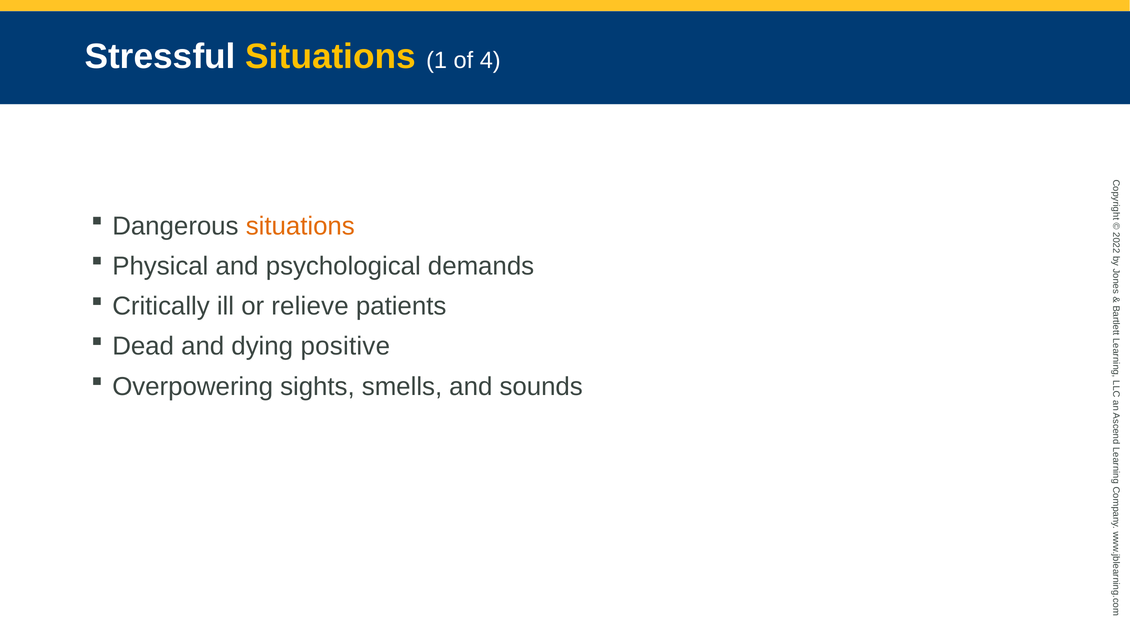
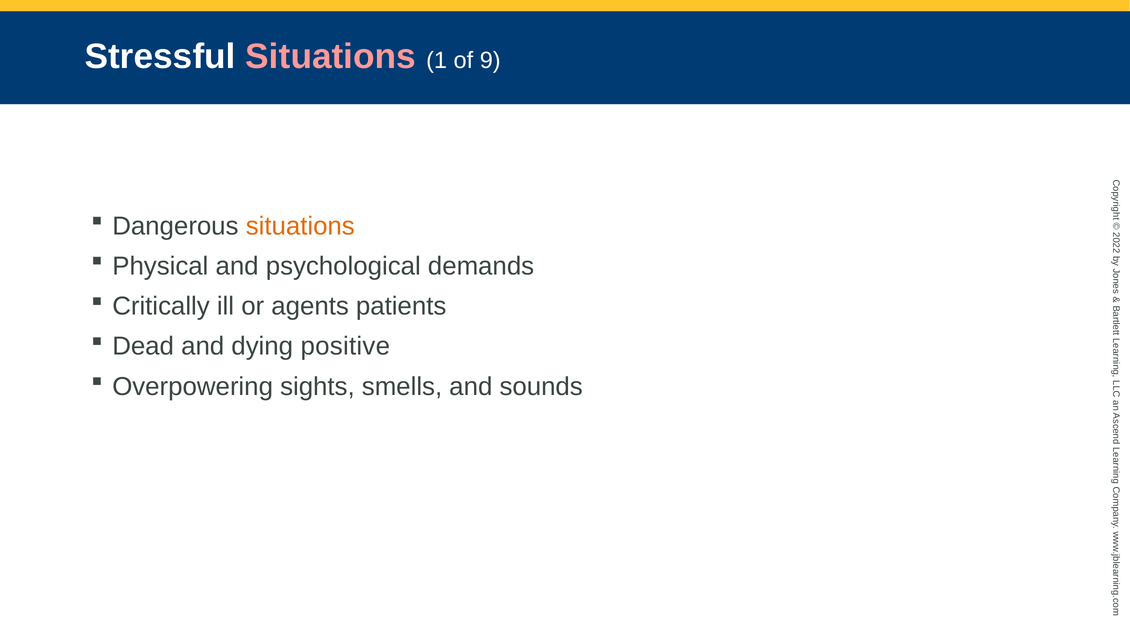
Situations colour: yellow -> pink (331, 57)
4: 4 -> 9 (490, 61)
relieve: relieve -> agents (310, 306)
